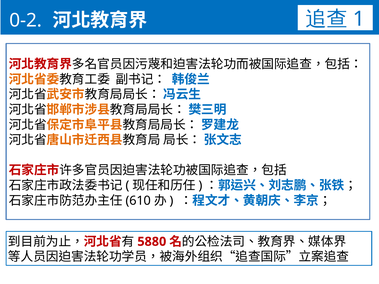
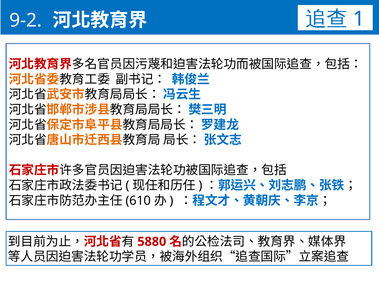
0-2: 0-2 -> 9-2 (26, 20)
